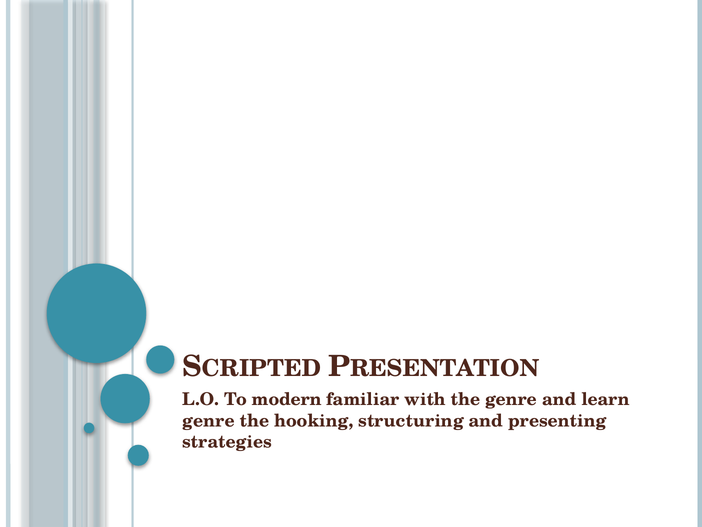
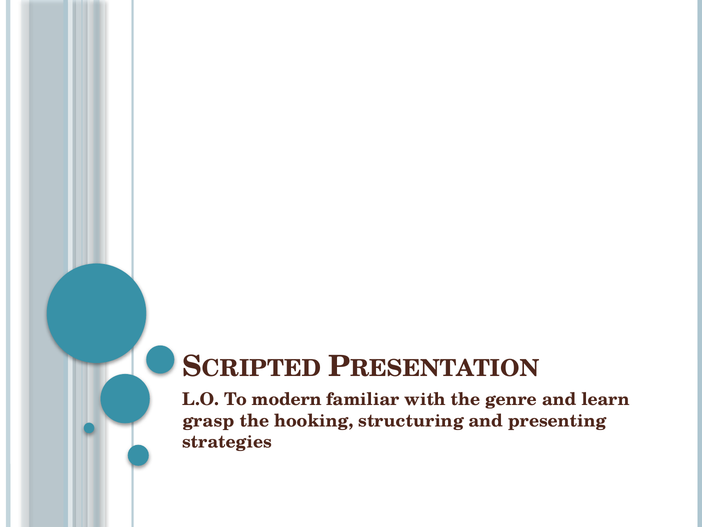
genre: genre -> grasp (208, 420)
